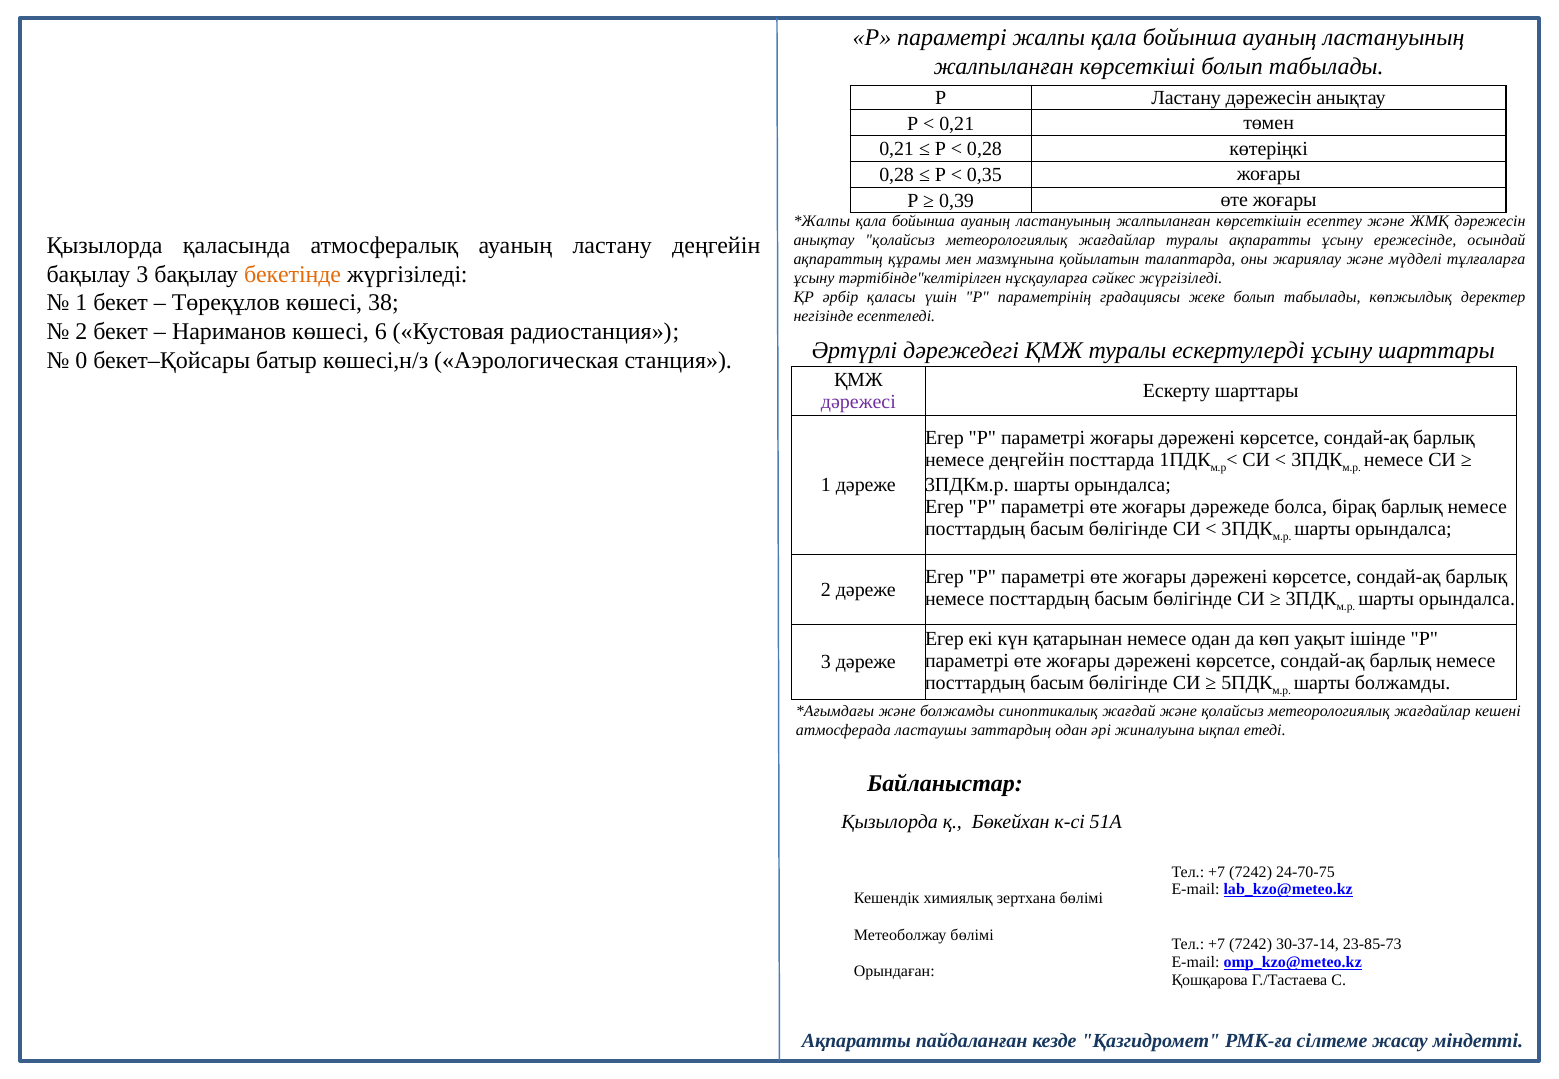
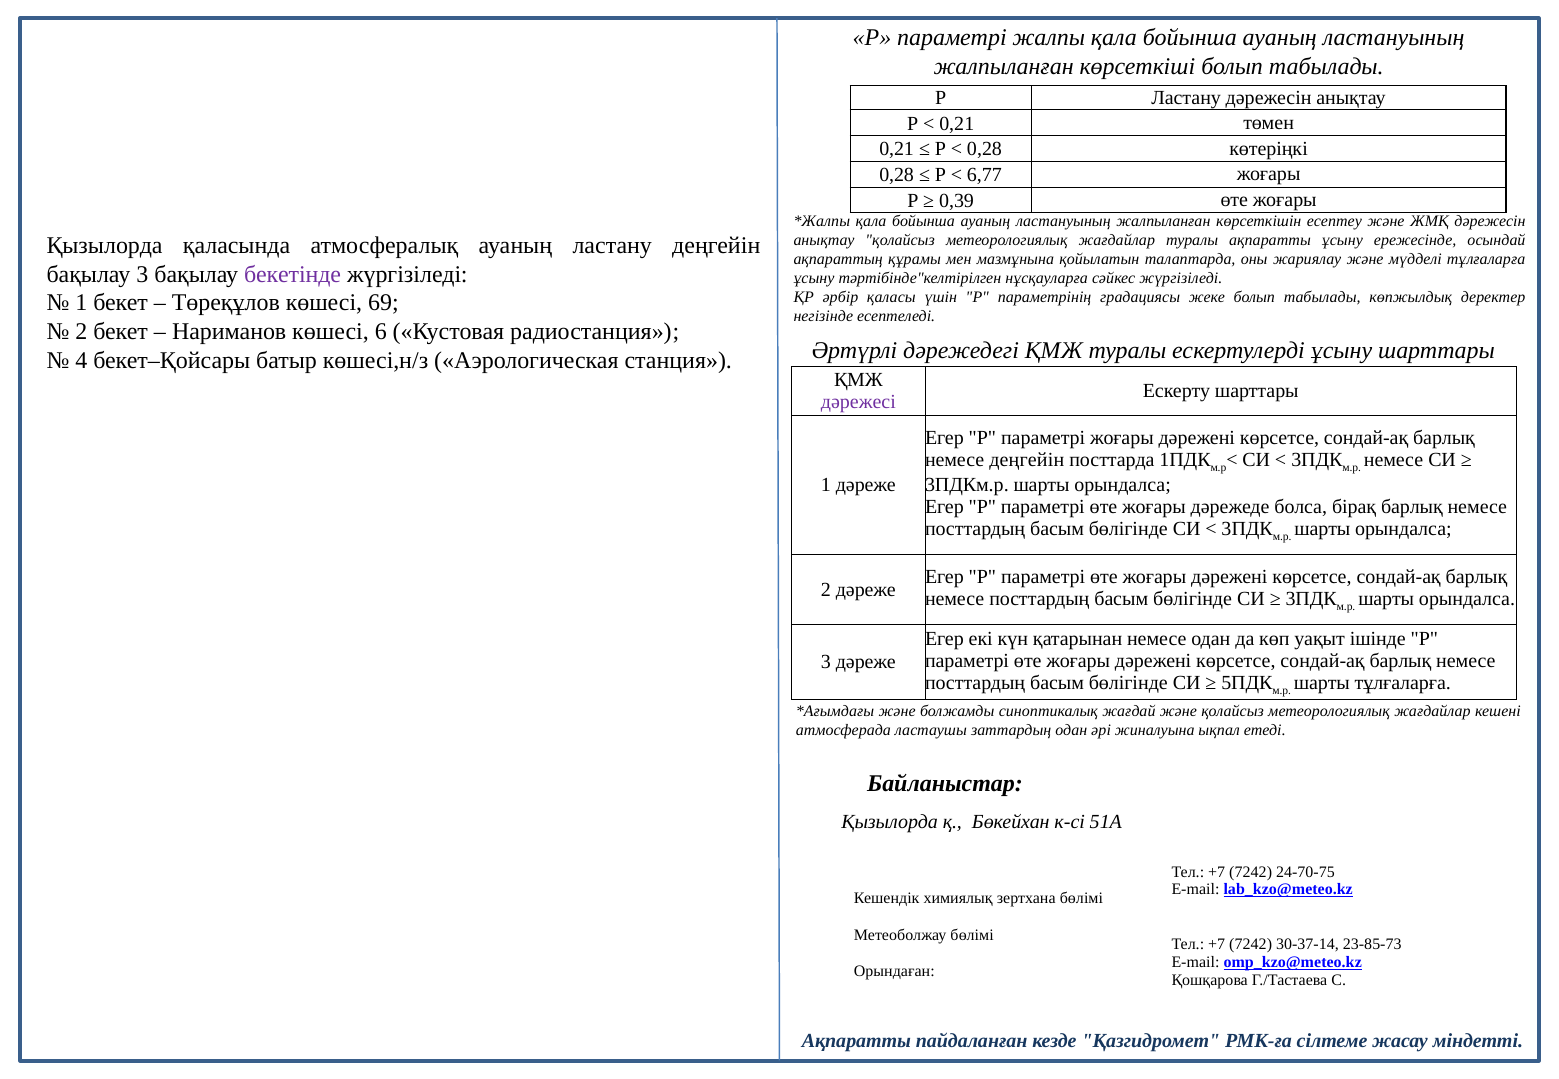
0,35: 0,35 -> 6,77 (984, 175)
бекетінде colour: orange -> purple (293, 274)
38: 38 -> 69 (383, 303)
0: 0 -> 4 (81, 361)
шарты болжамды: болжамды -> тұлғаларға (1403, 683)
